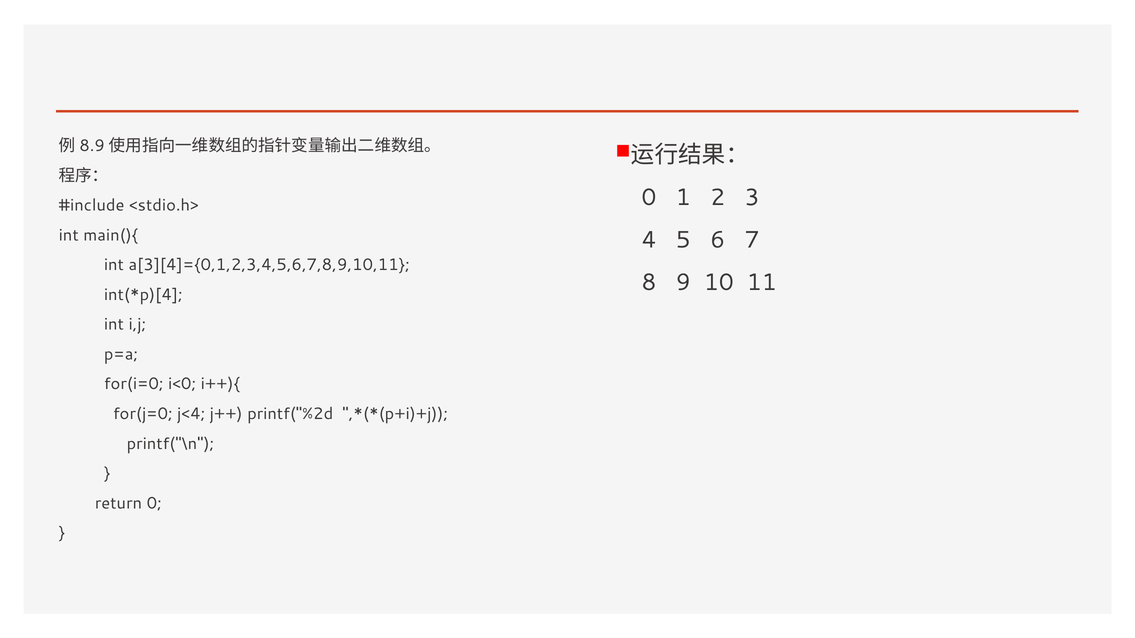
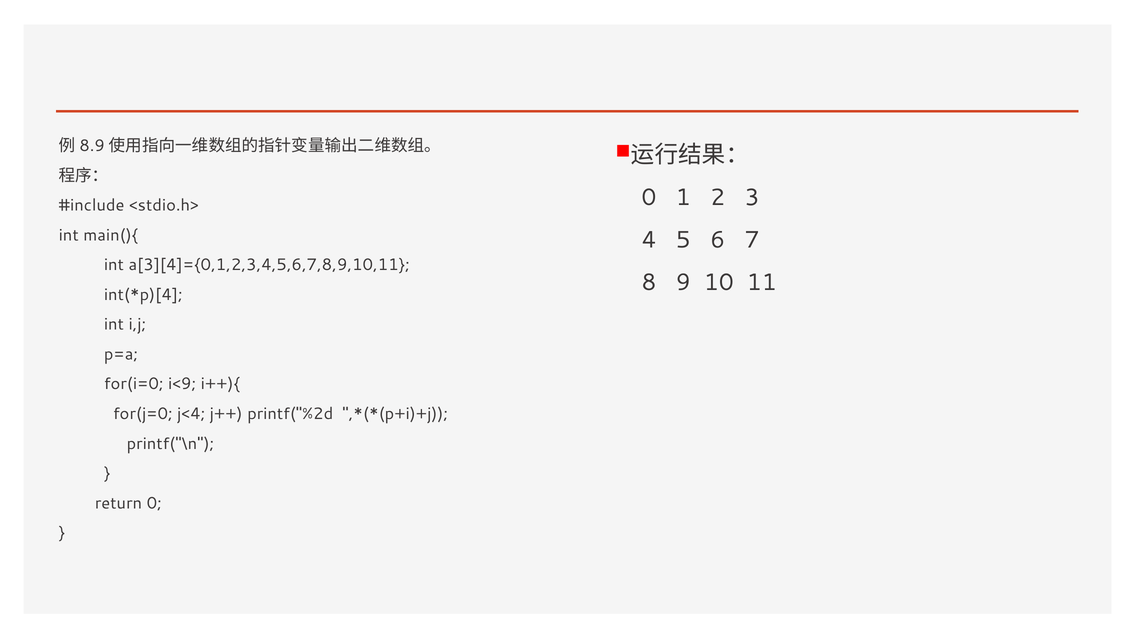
i<0: i<0 -> i<9 (182, 384)
